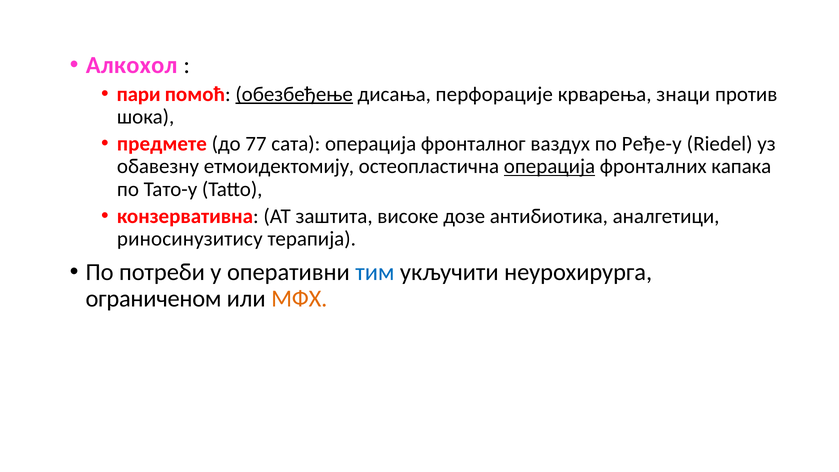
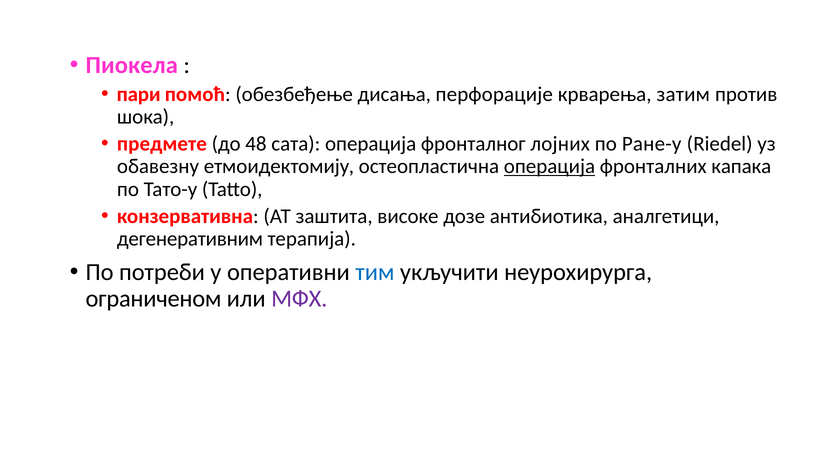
Алкохол: Алкохол -> Пиокела (132, 65)
обезбеђење underline: present -> none (294, 94)
знаци: знаци -> затим (683, 94)
77: 77 -> 48 (256, 144)
ваздух: ваздух -> лојних (560, 144)
Ређе-у: Ређе-у -> Ране-у (652, 144)
риносинузитису: риносинузитису -> дегенеративним (190, 239)
МФХ colour: orange -> purple (299, 298)
